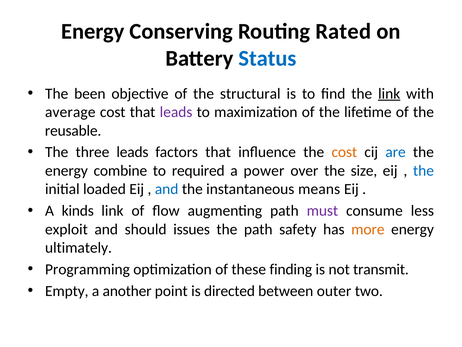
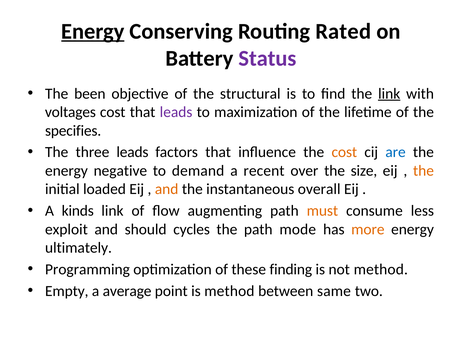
Energy underline: none -> present (93, 31)
Status colour: blue -> purple (268, 58)
average: average -> voltages (70, 112)
reusable: reusable -> specifies (73, 130)
combine: combine -> negative (120, 170)
required: required -> demand (198, 170)
power: power -> recent (264, 170)
the colour: blue -> orange (424, 170)
and colour: blue -> orange (167, 189)
means: means -> overall (319, 189)
must colour: purple -> orange (322, 211)
issues: issues -> cycles (192, 229)
safety: safety -> mode (298, 229)
not transmit: transmit -> method (381, 269)
another: another -> average (127, 291)
is directed: directed -> method (229, 291)
outer: outer -> same (334, 291)
